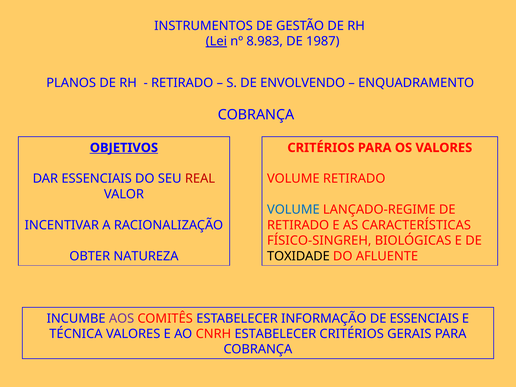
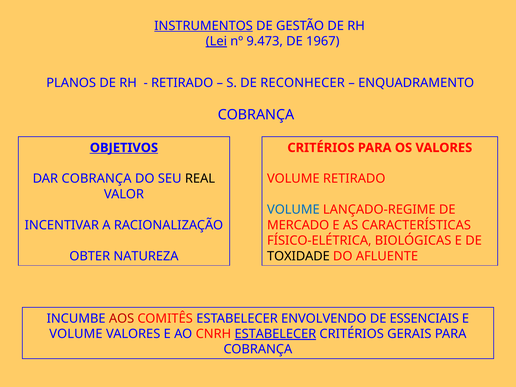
INSTRUMENTOS underline: none -> present (204, 26)
8.983: 8.983 -> 9.473 (265, 41)
1987: 1987 -> 1967 (323, 41)
ENVOLVENDO: ENVOLVENDO -> RECONHECER (303, 83)
DAR ESSENCIAIS: ESSENCIAIS -> COBRANÇA (97, 179)
REAL colour: red -> black (200, 179)
RETIRADO: RETIRADO -> MERCADO (298, 225)
FÍSICO-SINGREH: FÍSICO-SINGREH -> FÍSICO-ELÉTRICA (319, 241)
AOS colour: purple -> red (122, 318)
INFORMAÇÃO: INFORMAÇÃO -> ENVOLVENDO (324, 318)
TÉCNICA: TÉCNICA -> VOLUME (76, 334)
ESTABELECER underline: none -> present (275, 334)
